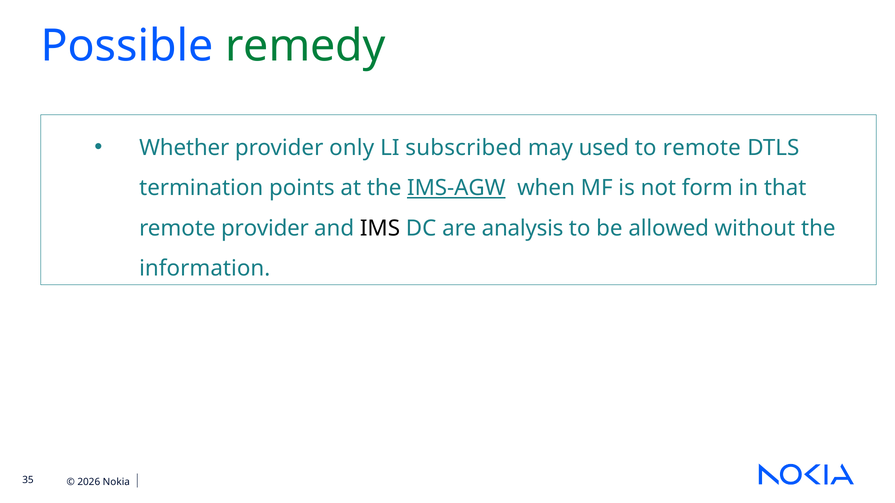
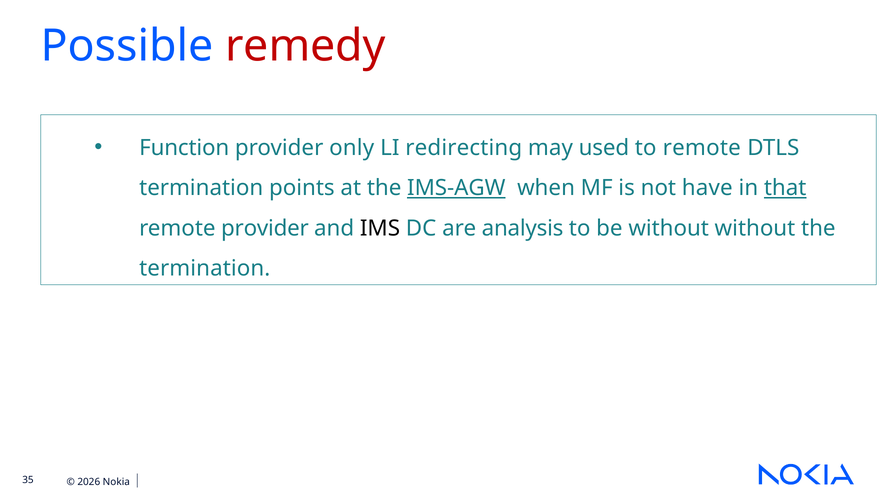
remedy colour: green -> red (305, 46)
Whether: Whether -> Function (184, 148)
subscribed: subscribed -> redirecting (464, 148)
form: form -> have (707, 188)
that underline: none -> present (785, 188)
be allowed: allowed -> without (669, 228)
information: information -> termination (205, 269)
